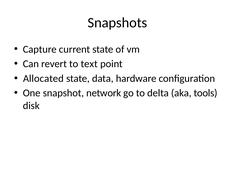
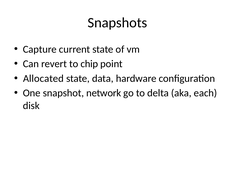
text: text -> chip (89, 64)
tools: tools -> each (205, 93)
